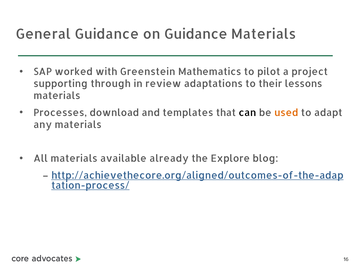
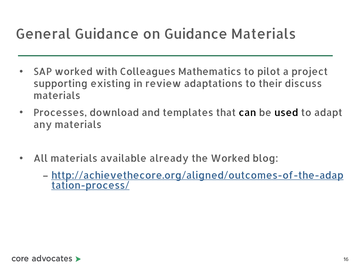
Greenstein: Greenstein -> Colleagues (148, 72)
through: through -> existing (111, 84)
lessons: lessons -> discuss (303, 84)
used colour: orange -> black (286, 113)
the Explore: Explore -> Worked (230, 158)
